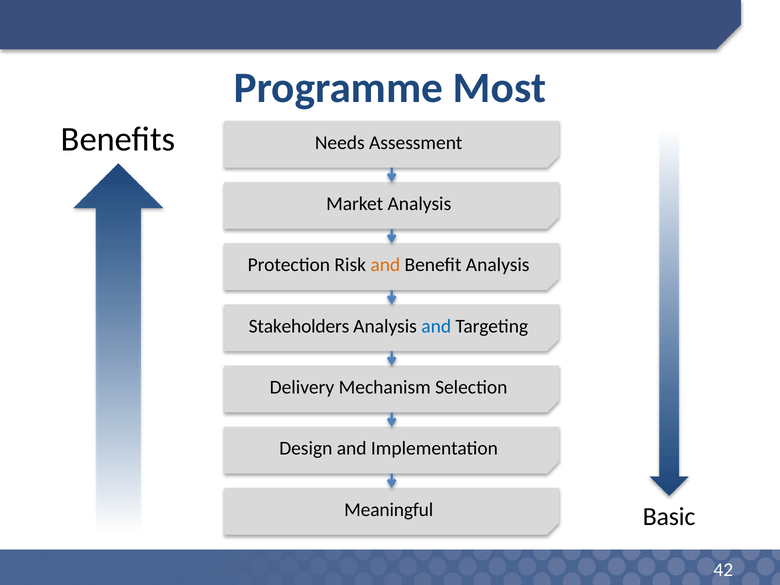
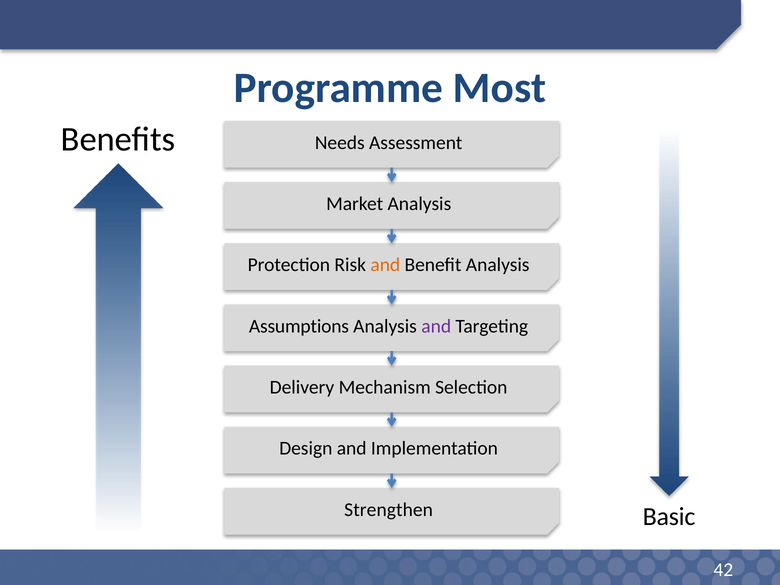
Stakeholders: Stakeholders -> Assumptions (299, 326)
and colour: blue -> purple (436, 326)
Meaningful: Meaningful -> Strengthen (389, 510)
